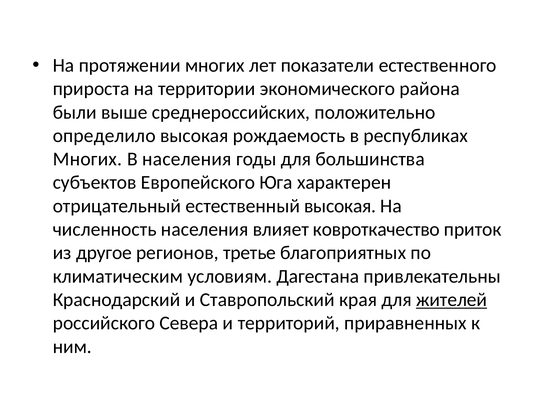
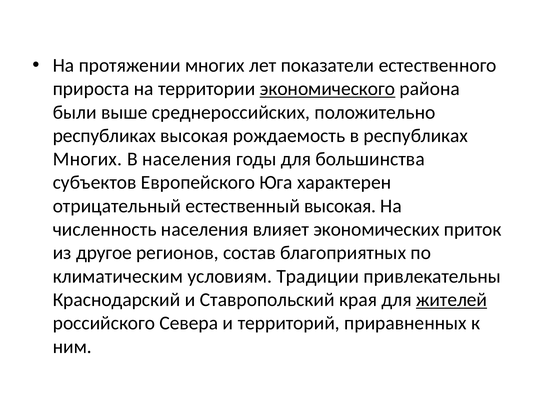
экономического underline: none -> present (328, 89)
определило: определило -> республиках (104, 136)
ковроткачество: ковроткачество -> экономических (376, 229)
третье: третье -> состав (249, 253)
Дагестана: Дагестана -> Традиции (318, 276)
